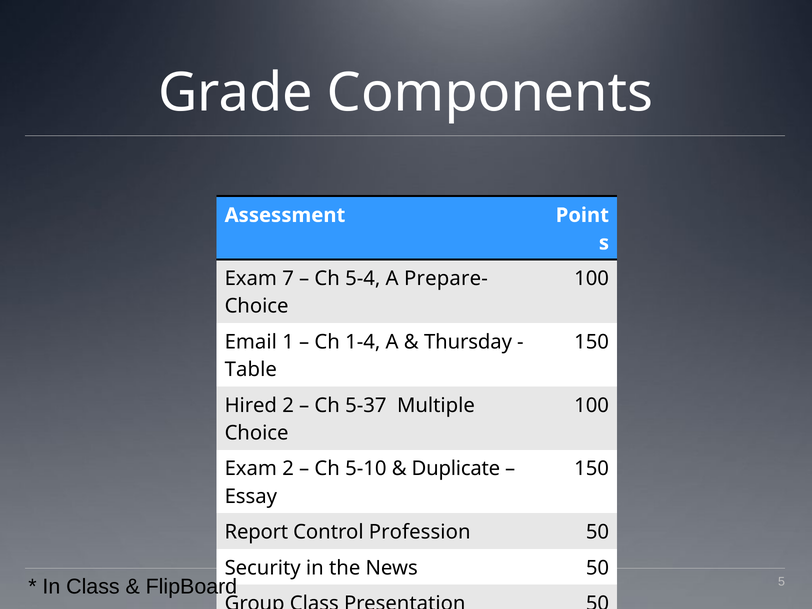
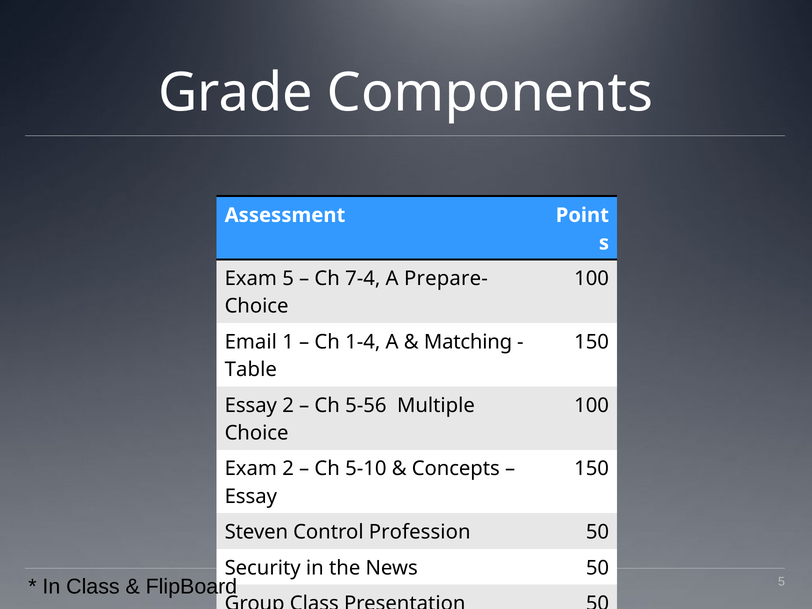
Exam 7: 7 -> 5 (288, 279)
5-4: 5-4 -> 7-4 (363, 279)
Thursday: Thursday -> Matching (468, 342)
Hired: Hired -> Essay (251, 405)
5-37: 5-37 -> 5-56 (366, 405)
Duplicate: Duplicate -> Concepts (456, 469)
Report: Report -> Steven (256, 532)
